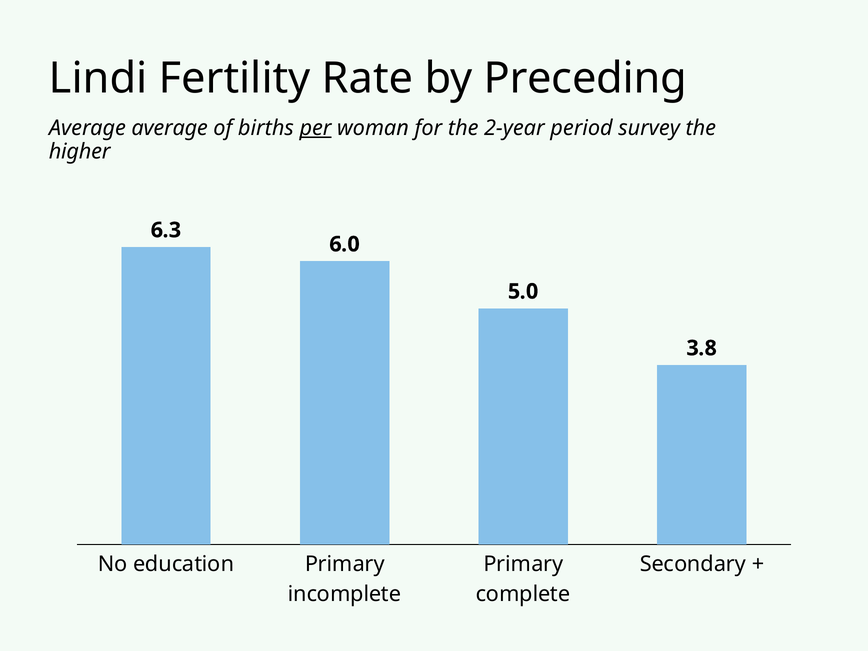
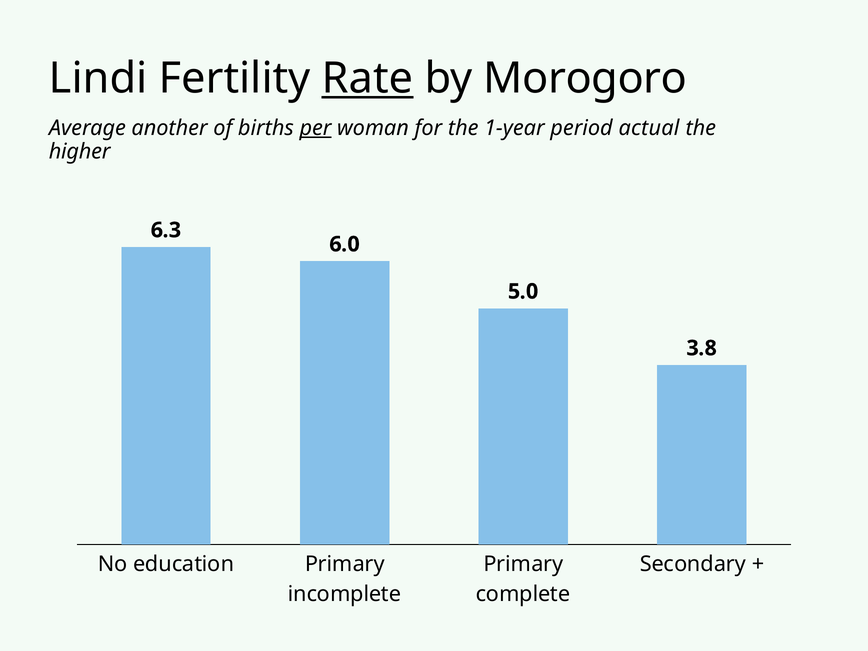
Rate underline: none -> present (367, 78)
Preceding: Preceding -> Morogoro (585, 78)
Average average: average -> another (170, 128)
2-year: 2-year -> 1-year (514, 128)
survey: survey -> actual (649, 128)
